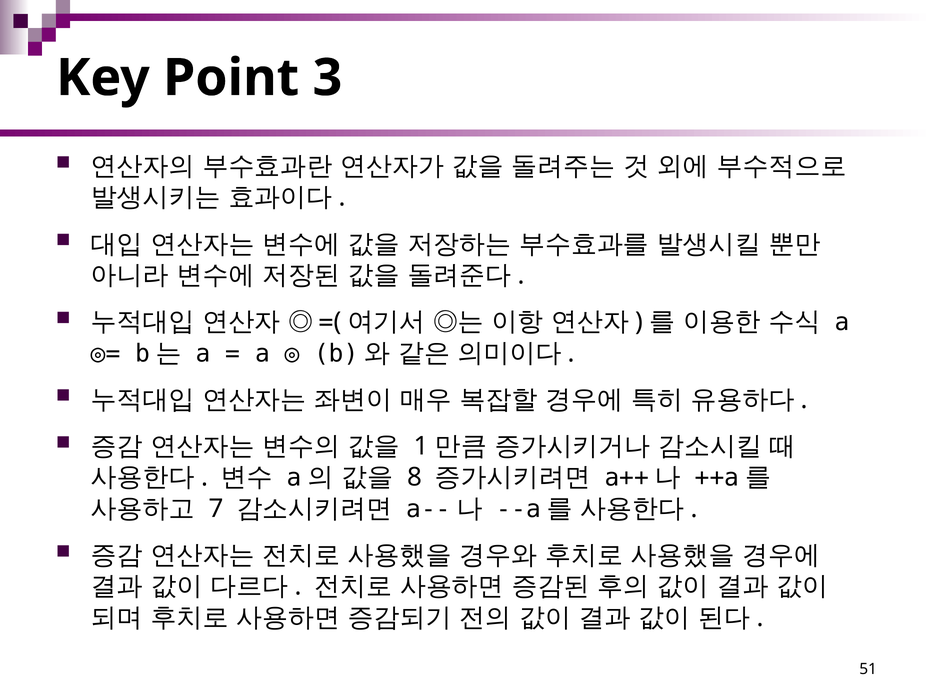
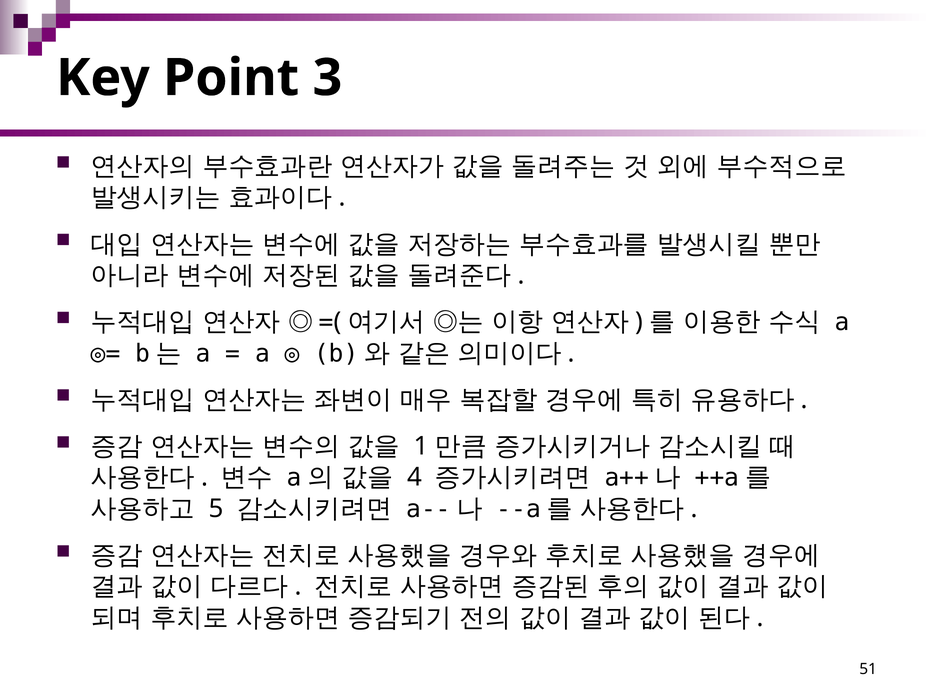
8: 8 -> 4 (415, 477)
7: 7 -> 5 (216, 508)
